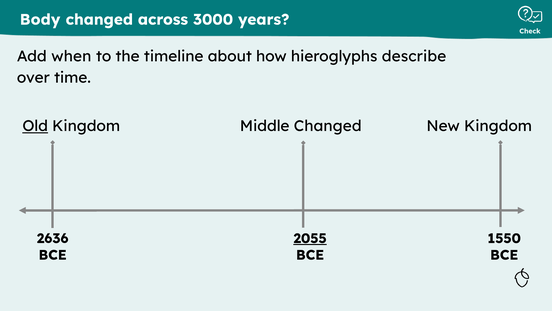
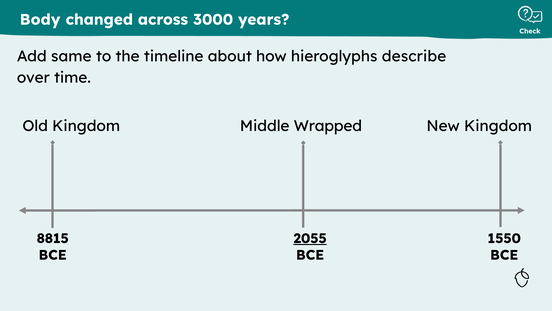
when: when -> same (71, 56)
Old underline: present -> none (35, 126)
Middle Changed: Changed -> Wrapped (328, 126)
2636: 2636 -> 8815 (53, 238)
